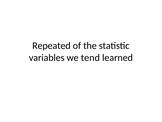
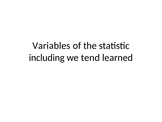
Repeated: Repeated -> Variables (51, 46)
variables: variables -> including (47, 57)
